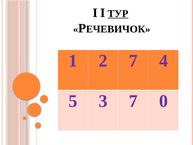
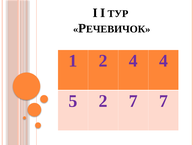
ТУР underline: present -> none (118, 14)
2 7: 7 -> 4 (133, 61)
5 3: 3 -> 2 (103, 101)
7 0: 0 -> 7 (163, 101)
